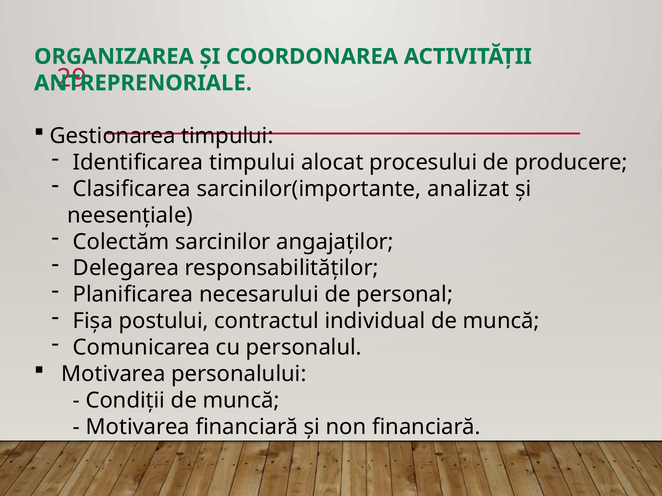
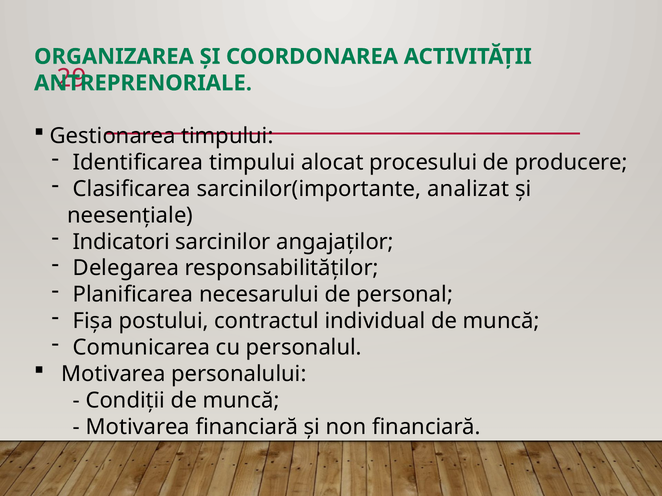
Colectăm: Colectăm -> Indicatori (121, 242)
